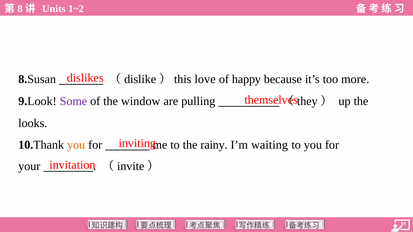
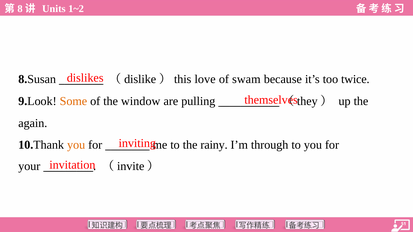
happy: happy -> swam (246, 79)
more: more -> twice (355, 79)
Some colour: purple -> orange (73, 101)
looks: looks -> again (33, 123)
waiting: waiting -> through (270, 145)
